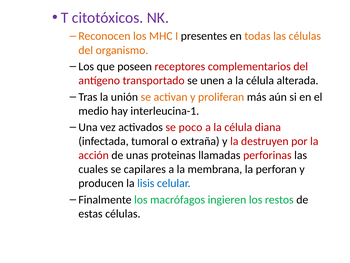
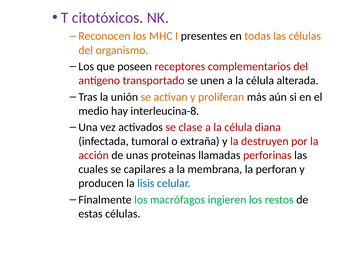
interleucina-1: interleucina-1 -> interleucina-8 (165, 111)
poco: poco -> clase (191, 127)
